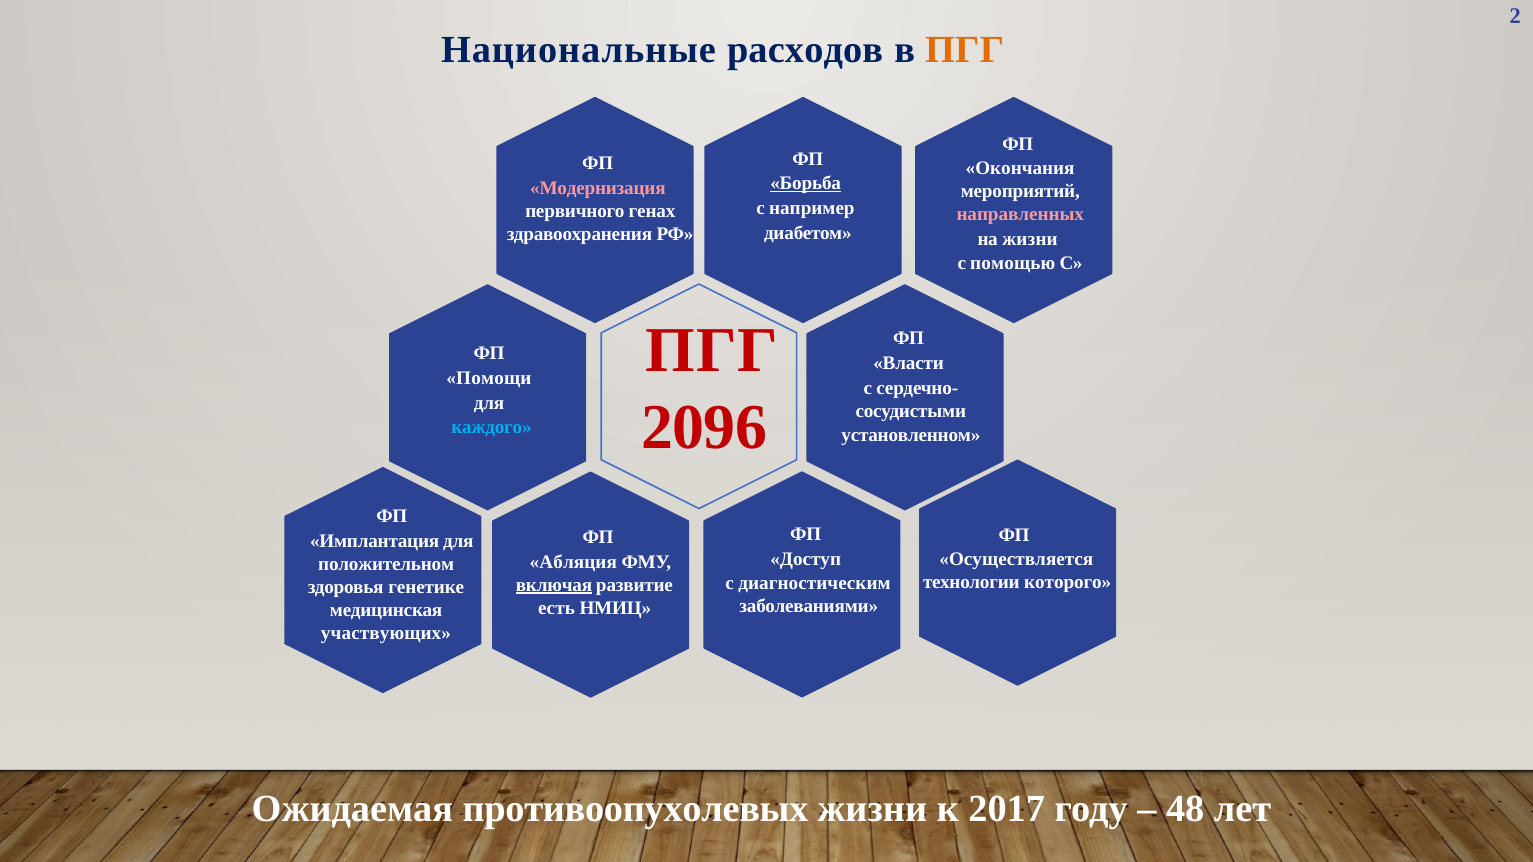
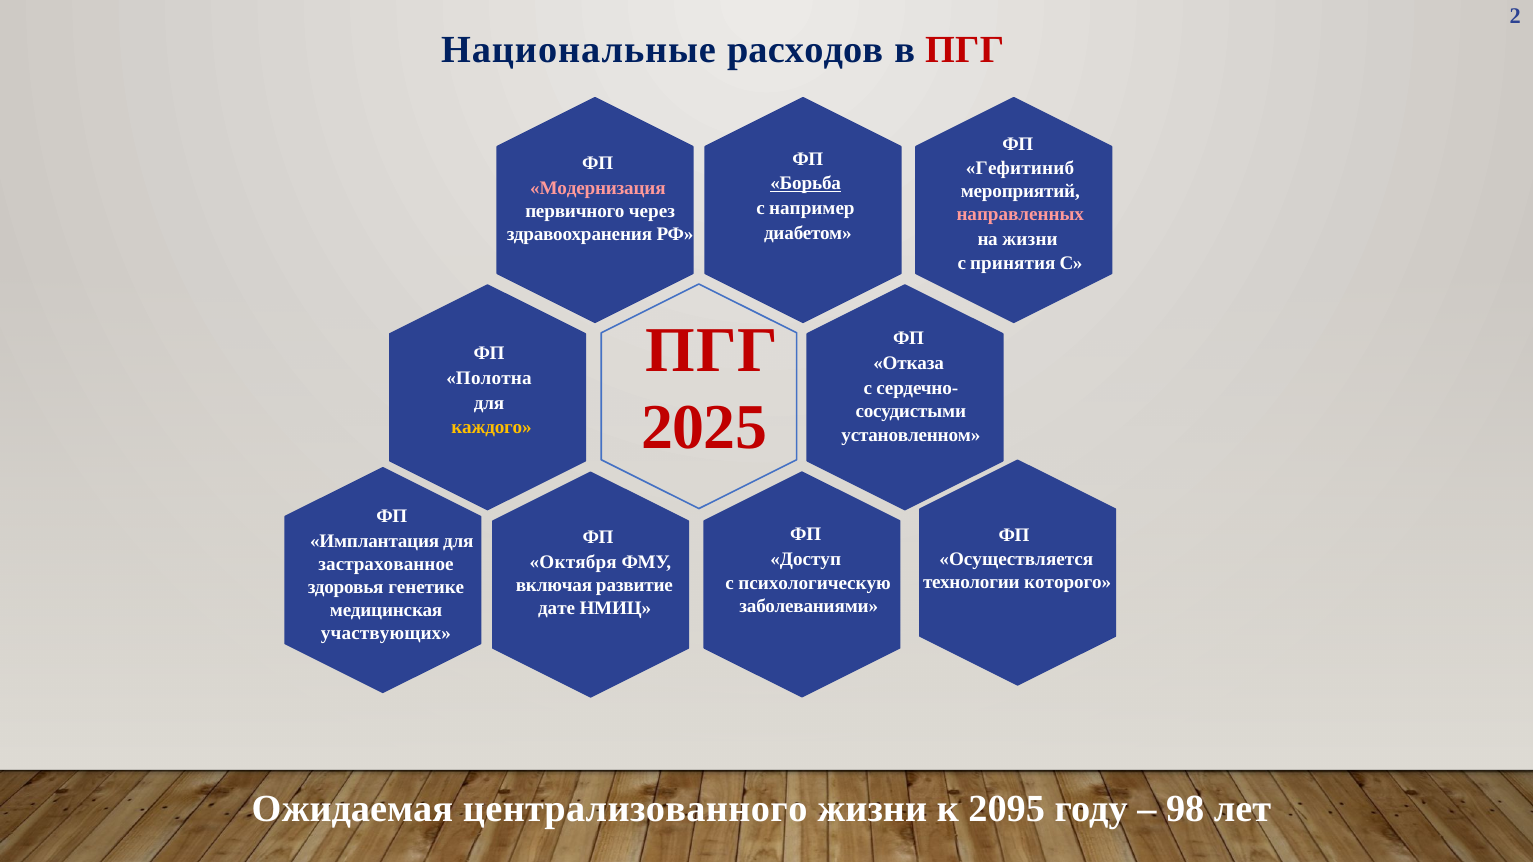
ПГГ colour: orange -> red (965, 50)
Окончания: Окончания -> Гефитиниб (1020, 169)
генах: генах -> через (652, 211)
помощью: помощью -> принятия (1013, 264)
Власти: Власти -> Отказа (909, 363)
Помощи: Помощи -> Полотна (489, 378)
2096: 2096 -> 2025 (704, 428)
каждого colour: light blue -> yellow (492, 428)
Абляция: Абляция -> Октября (573, 562)
положительном: положительном -> застрахованное (386, 564)
диагностическим: диагностическим -> психологическую (815, 584)
включая underline: present -> none (554, 585)
есть: есть -> дате (557, 608)
противоопухолевых: противоопухолевых -> централизованного (635, 810)
2017: 2017 -> 2095 (1007, 810)
48: 48 -> 98 (1185, 810)
